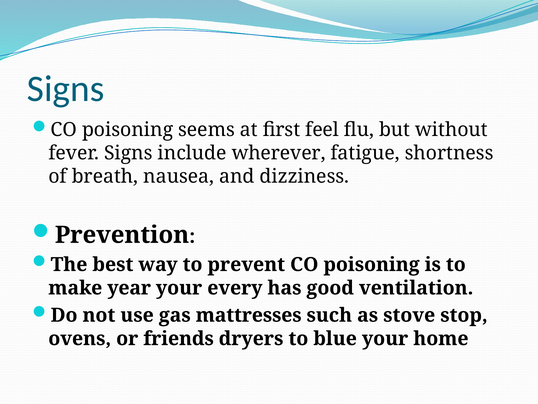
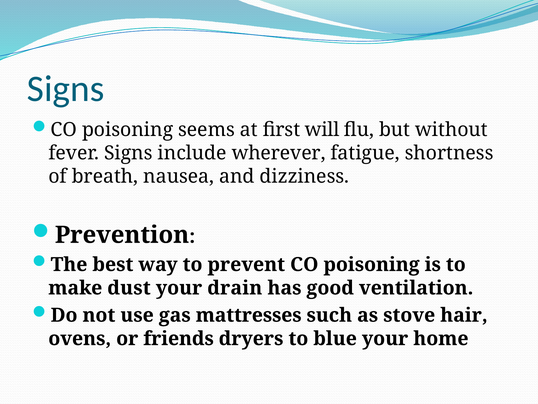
feel: feel -> will (322, 130)
year: year -> dust (129, 288)
every: every -> drain (235, 288)
stop: stop -> hair (464, 315)
